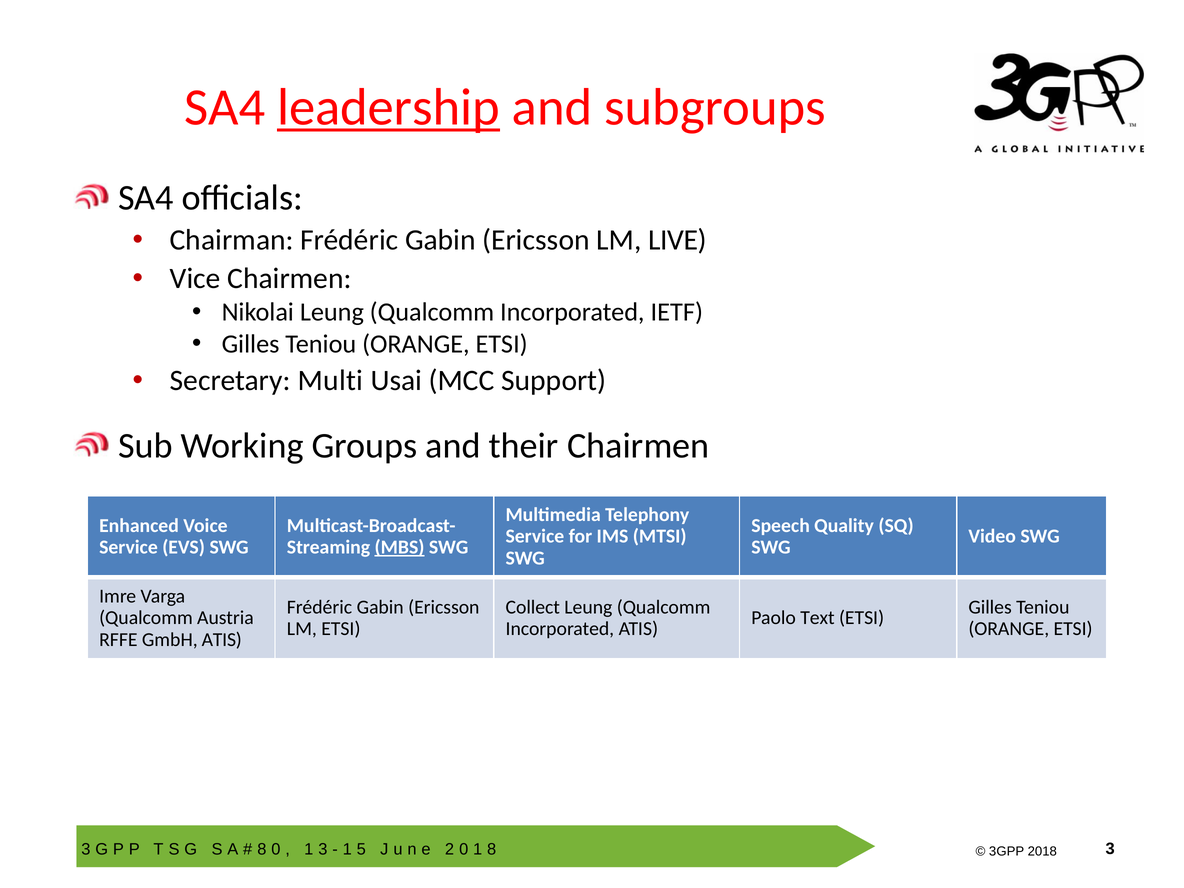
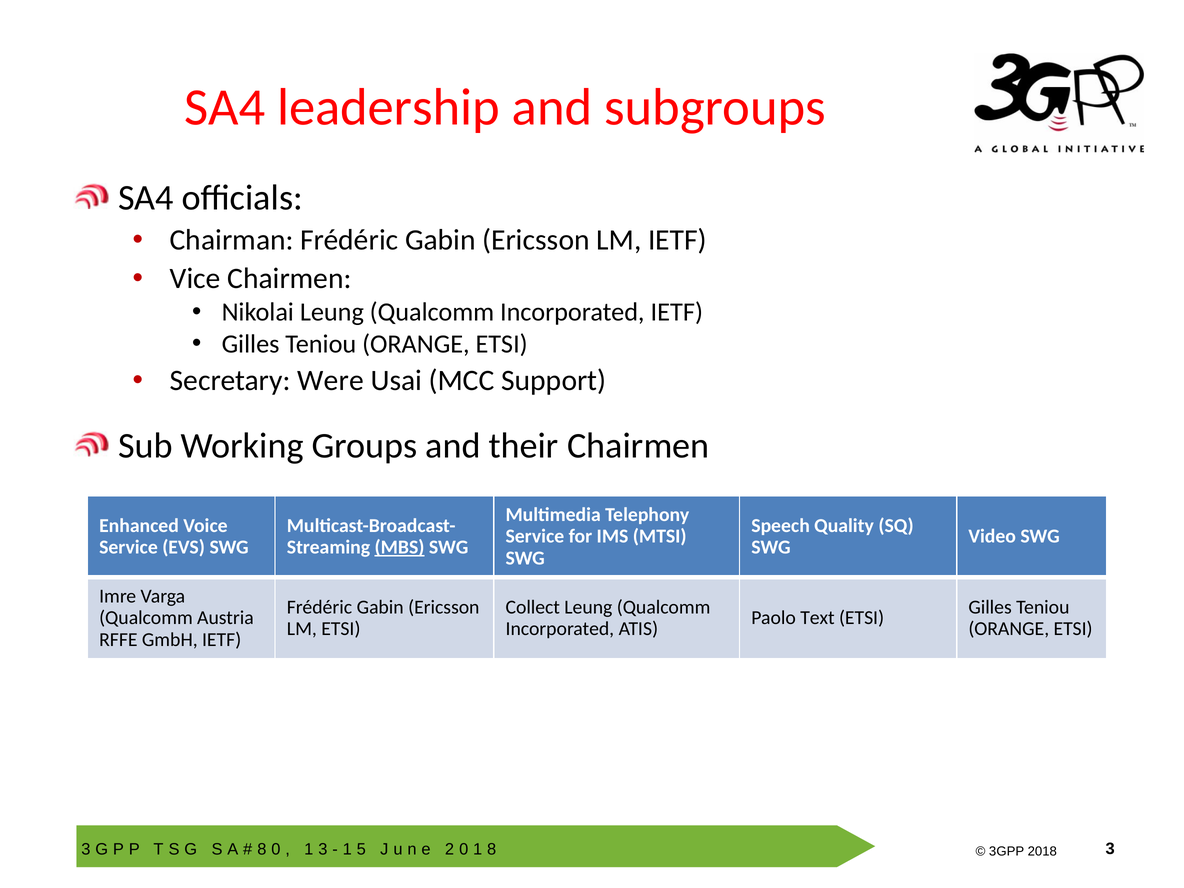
leadership underline: present -> none (388, 107)
LM LIVE: LIVE -> IETF (677, 240)
Multi: Multi -> Were (331, 381)
GmbH ATIS: ATIS -> IETF (222, 640)
